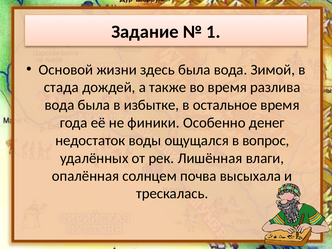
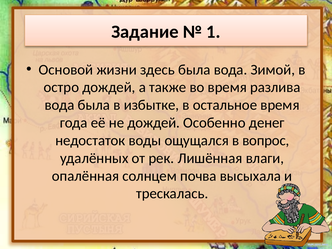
стада: стада -> остро (61, 87)
не финики: финики -> дождей (154, 123)
